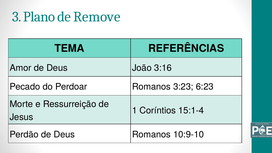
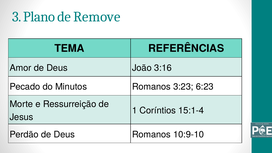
Perdoar: Perdoar -> Minutos (71, 87)
